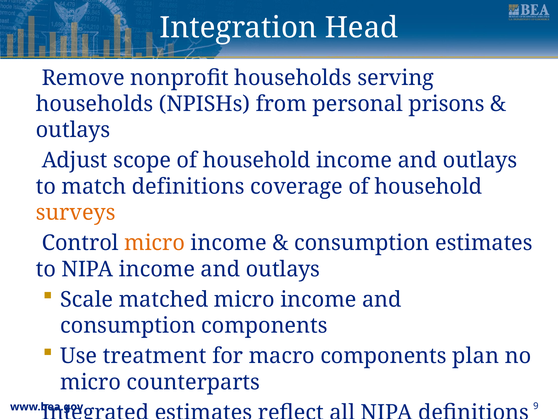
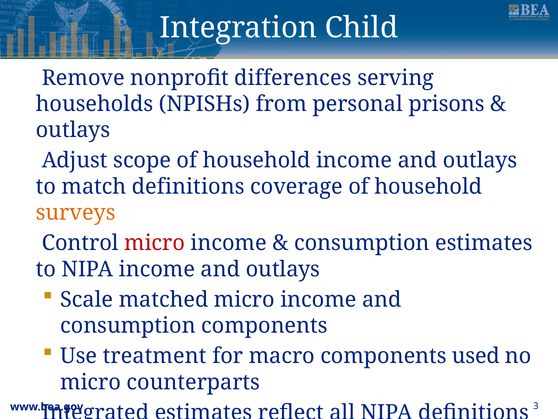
Head: Head -> Child (361, 28)
nonprofit households: households -> differences (293, 78)
micro colour: orange -> red (155, 243)
plan: plan -> used (476, 356)
9: 9 -> 3 (536, 406)
